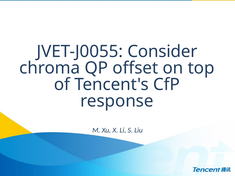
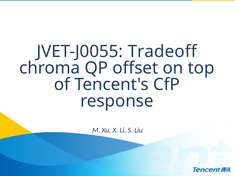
Consider: Consider -> Tradeoff (162, 52)
